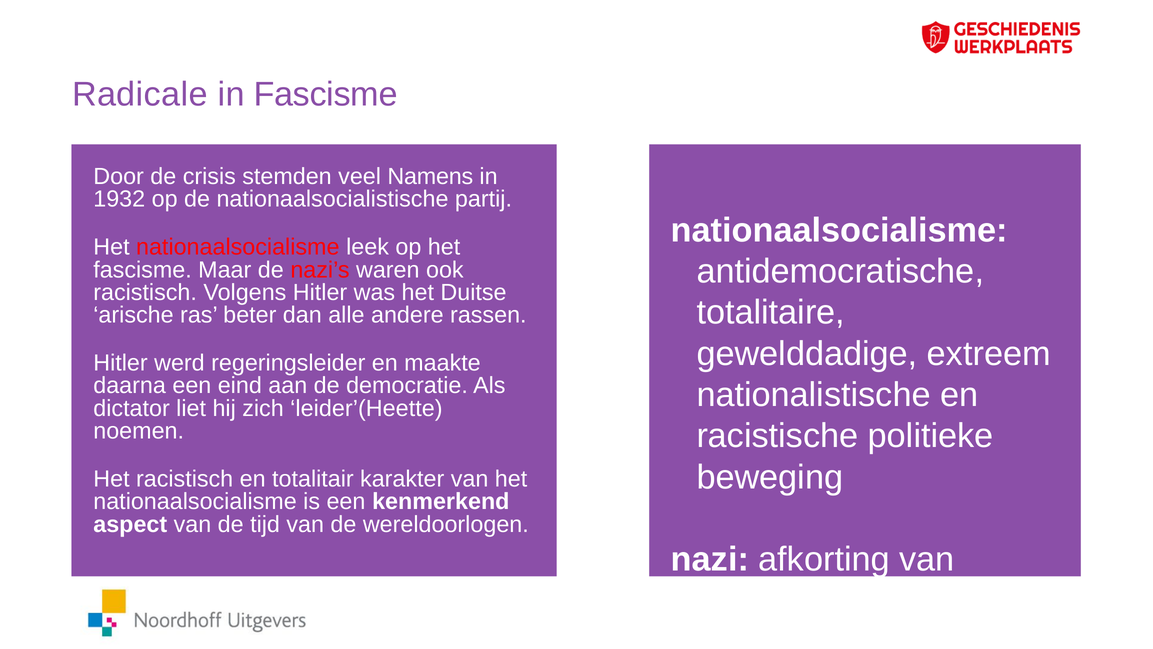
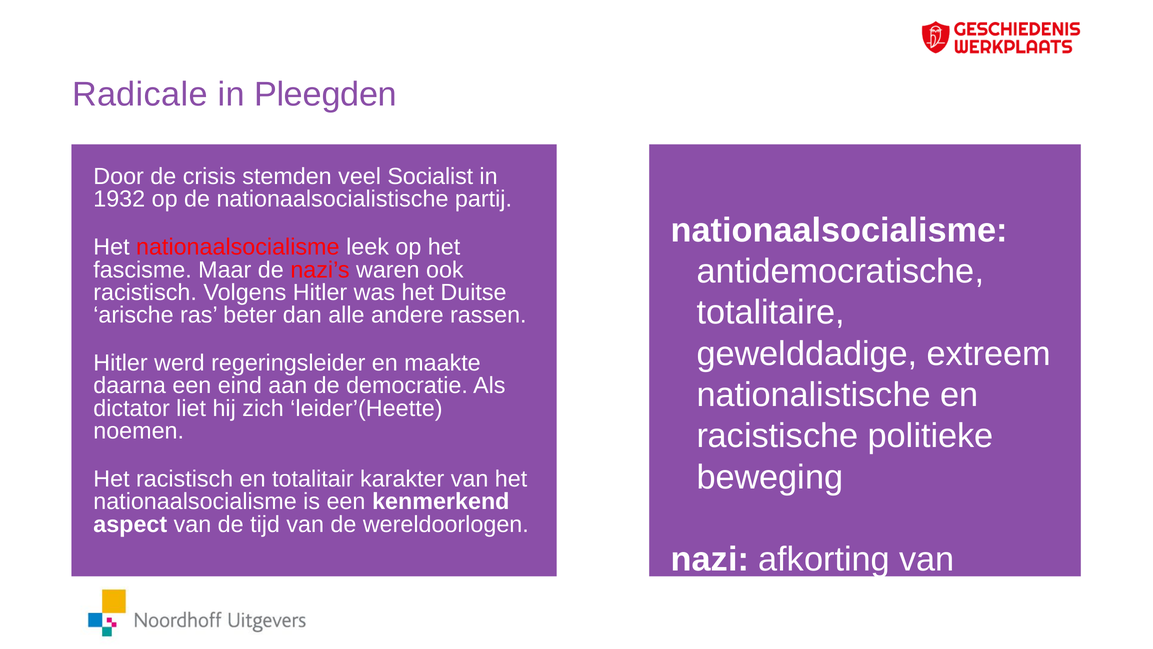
in Fascisme: Fascisme -> Pleegden (326, 94)
Namens: Namens -> Socialist (430, 176)
